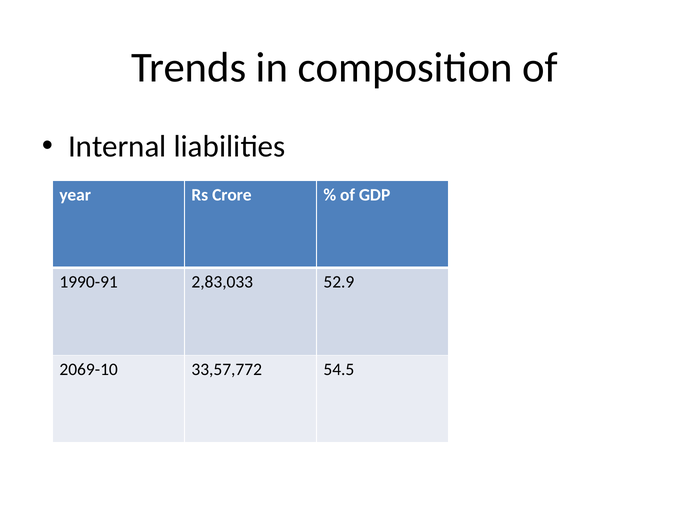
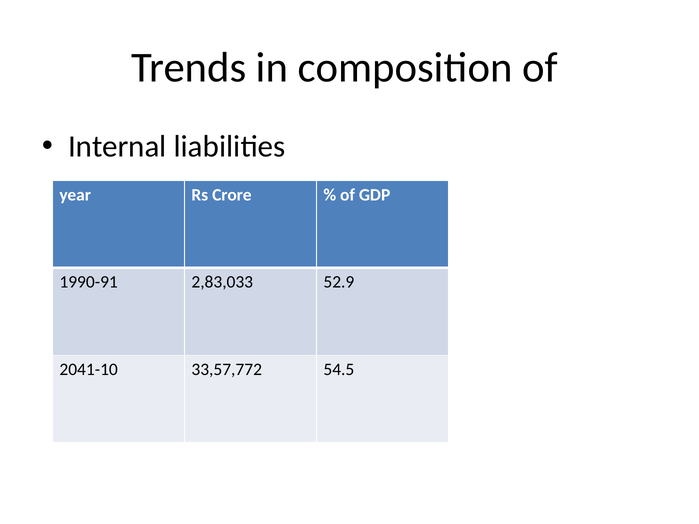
2069-10: 2069-10 -> 2041-10 (89, 370)
